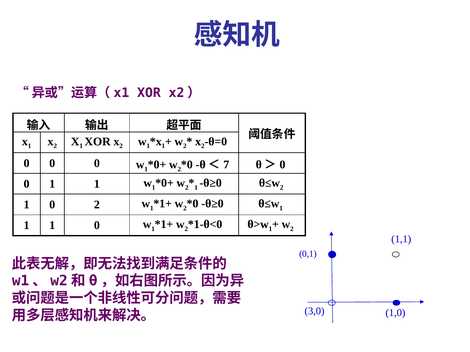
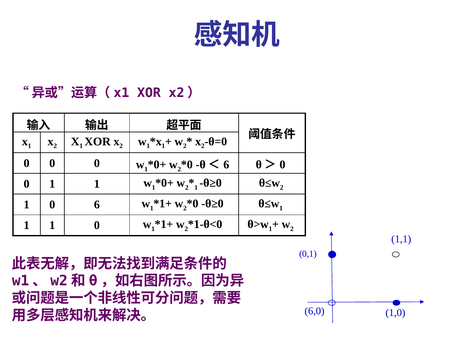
7: 7 -> 6 (226, 165)
0 2: 2 -> 6 (97, 205)
3,0: 3,0 -> 6,0 (315, 312)
